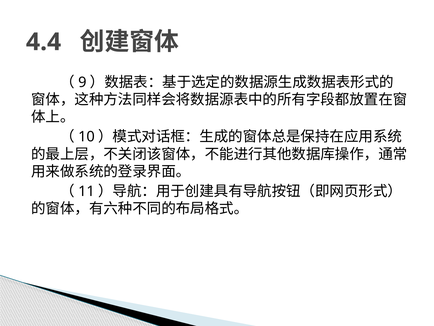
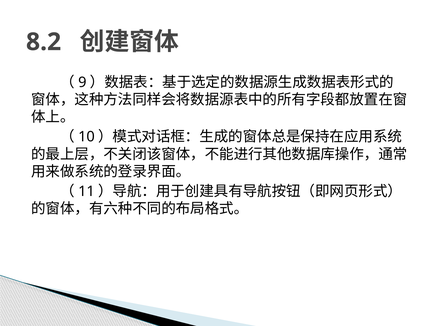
4.4: 4.4 -> 8.2 (44, 42)
